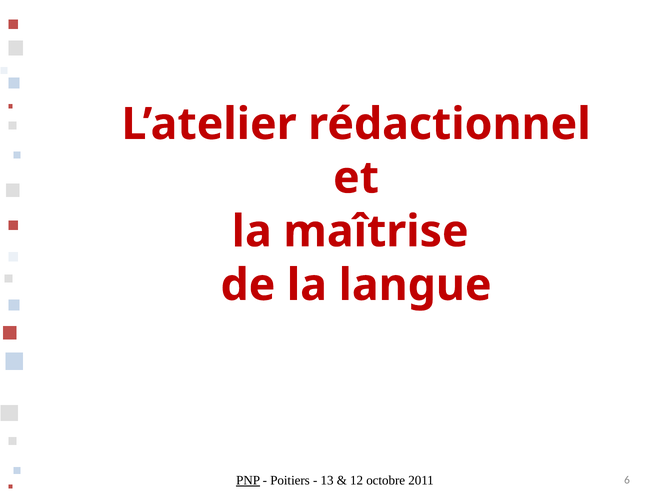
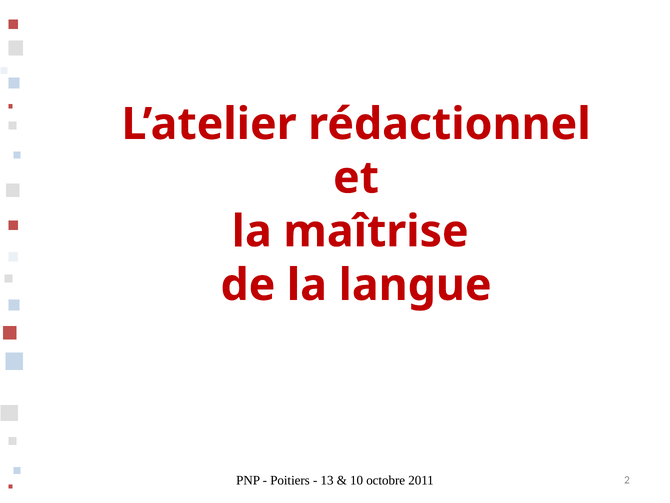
PNP underline: present -> none (248, 480)
12: 12 -> 10 (357, 480)
6: 6 -> 2 (627, 480)
